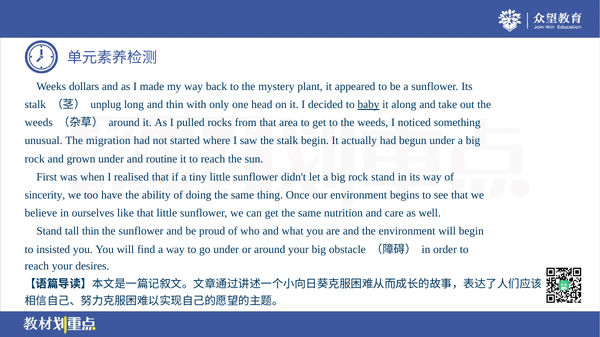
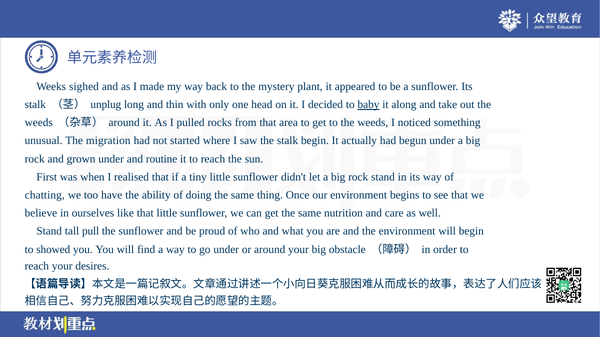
dollars: dollars -> sighed (84, 87)
sincerity: sincerity -> chatting (45, 195)
tall thin: thin -> pull (91, 232)
insisted: insisted -> showed (53, 250)
